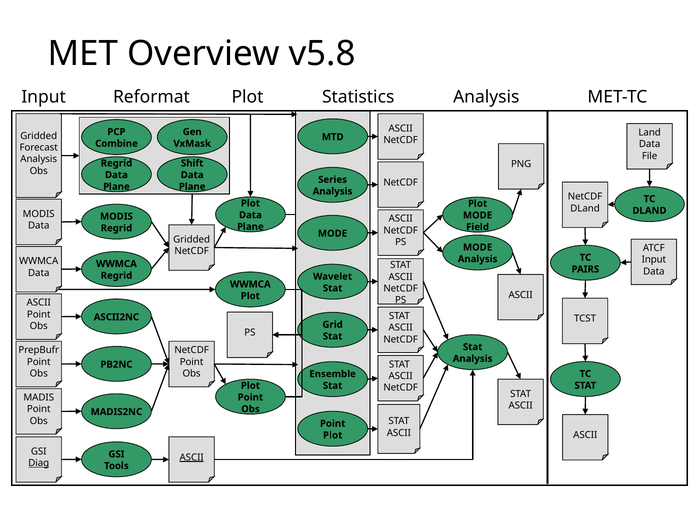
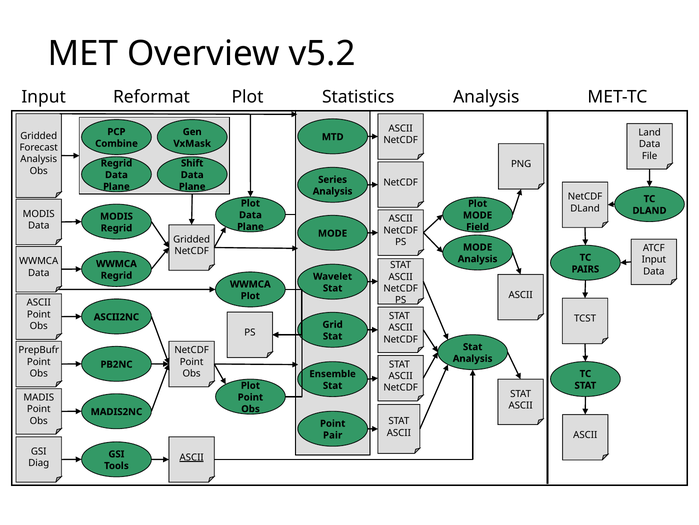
v5.8: v5.8 -> v5.2 (322, 53)
Plot: Plot -> Pair (333, 435)
Diag underline: present -> none (39, 463)
